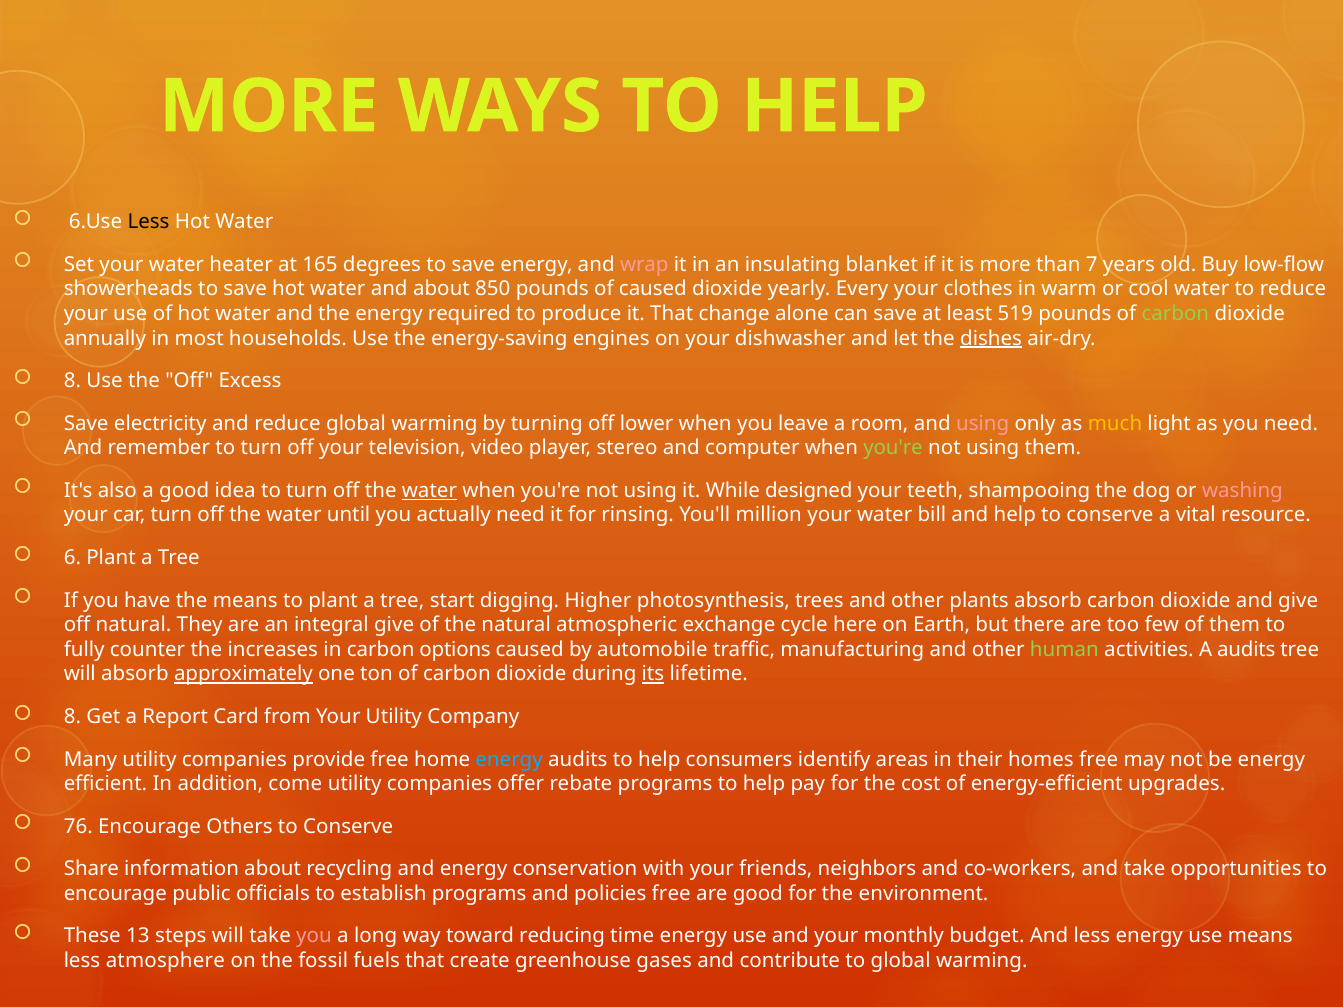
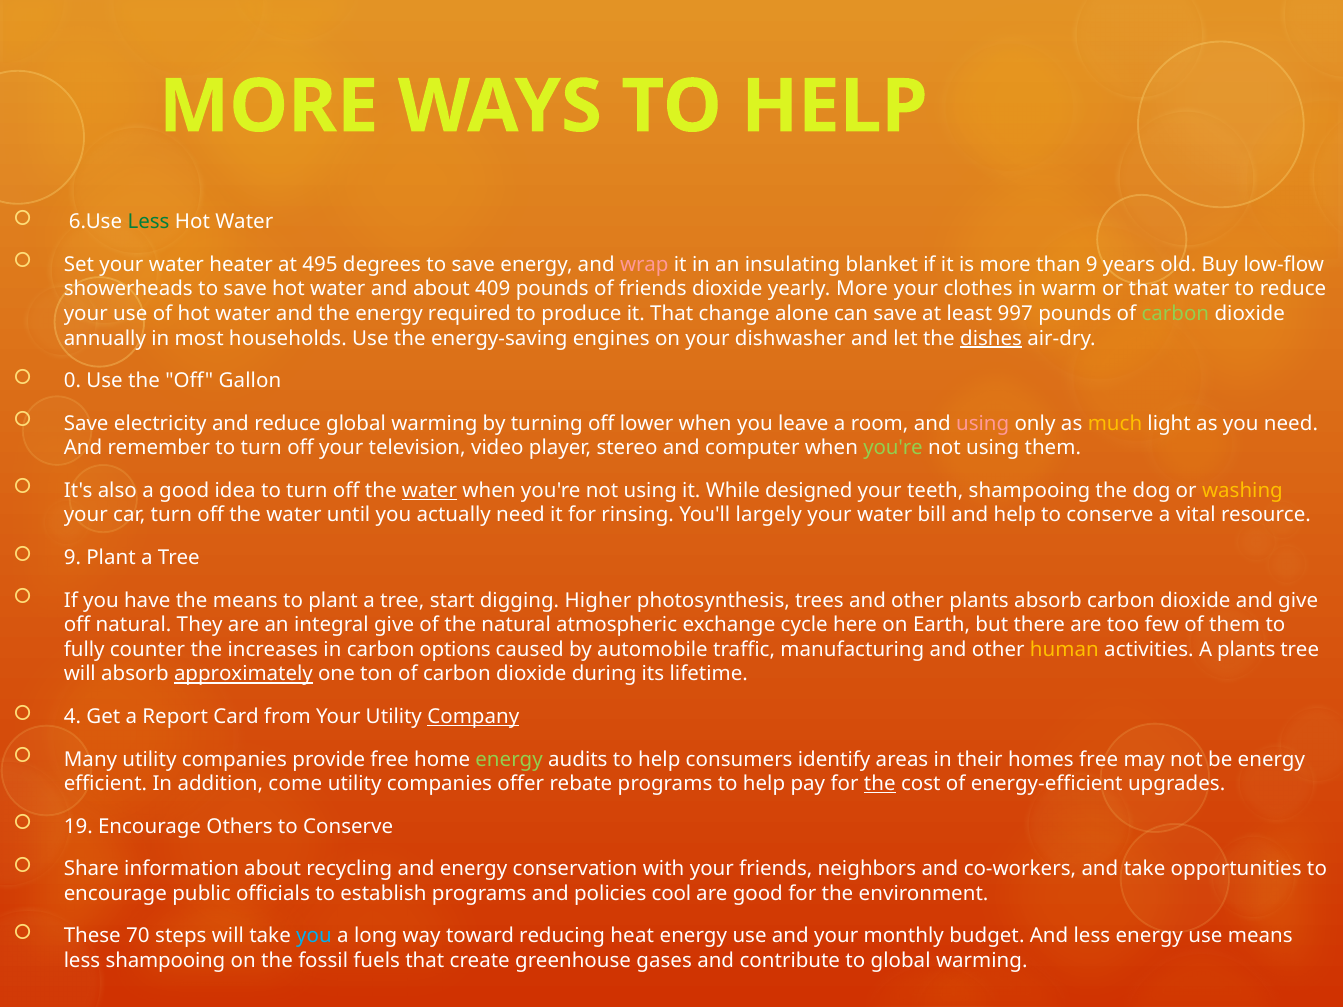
Less colour: black -> green (149, 222)
165: 165 -> 495 (320, 264)
than 7: 7 -> 9 (1092, 264)
850: 850 -> 409 (493, 289)
of caused: caused -> friends (653, 289)
yearly Every: Every -> More (862, 289)
or cool: cool -> that (1148, 289)
519: 519 -> 997 (1015, 314)
8: 8 -> 0 (72, 381)
Excess: Excess -> Gallon (250, 381)
washing colour: pink -> yellow (1242, 491)
million: million -> largely (769, 515)
6: 6 -> 9 (72, 558)
human colour: light green -> yellow (1064, 650)
A audits: audits -> plants (1246, 650)
its underline: present -> none (653, 674)
8: 8 -> 4 (72, 717)
Company underline: none -> present (473, 717)
energy colour: light blue -> light green (509, 759)
the underline: none -> present (880, 784)
76: 76 -> 19 (78, 827)
policies free: free -> cool (671, 894)
13: 13 -> 70 (138, 936)
you colour: pink -> light blue (314, 936)
time: time -> heat (632, 936)
less atmosphere: atmosphere -> shampooing (165, 961)
